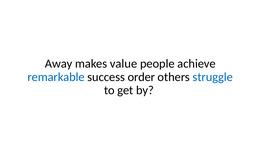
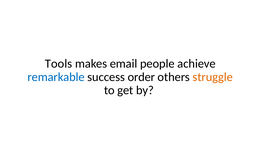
Away: Away -> Tools (59, 64)
value: value -> email (124, 64)
struggle colour: blue -> orange (213, 77)
